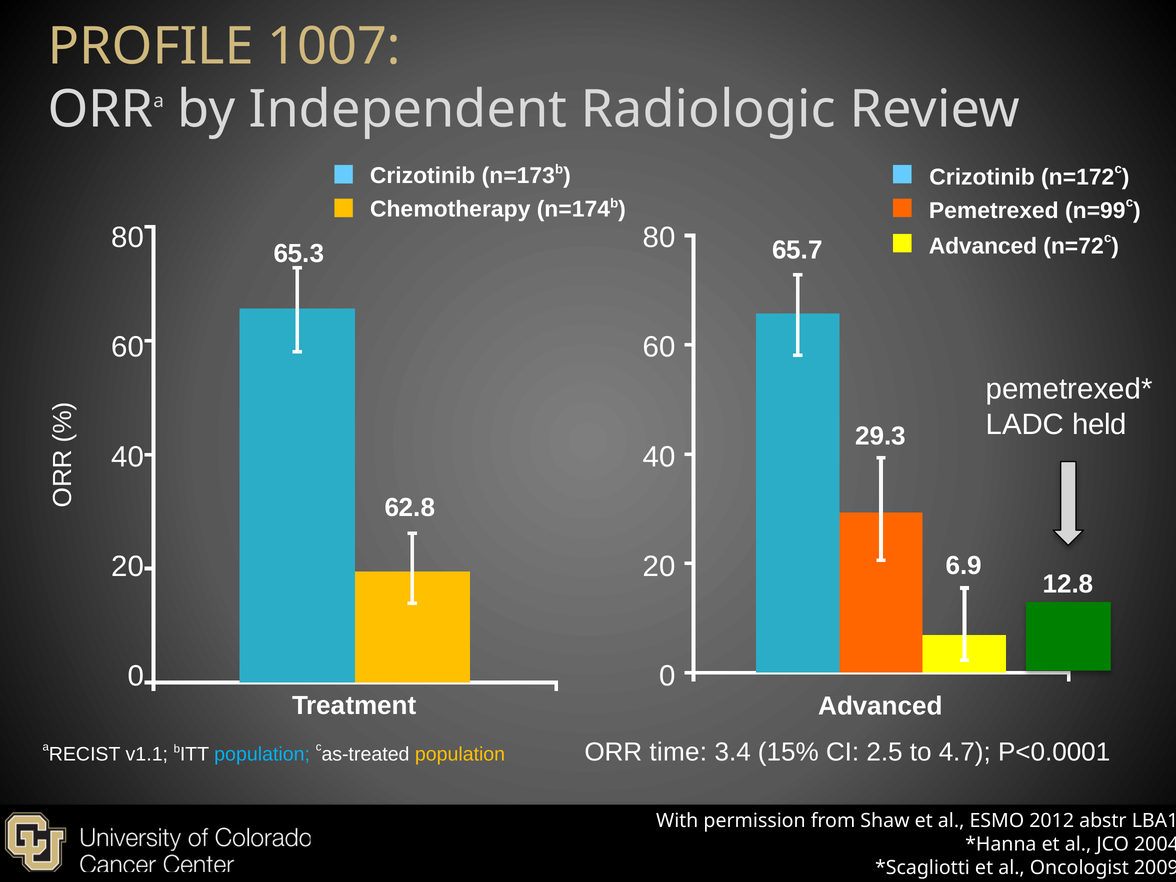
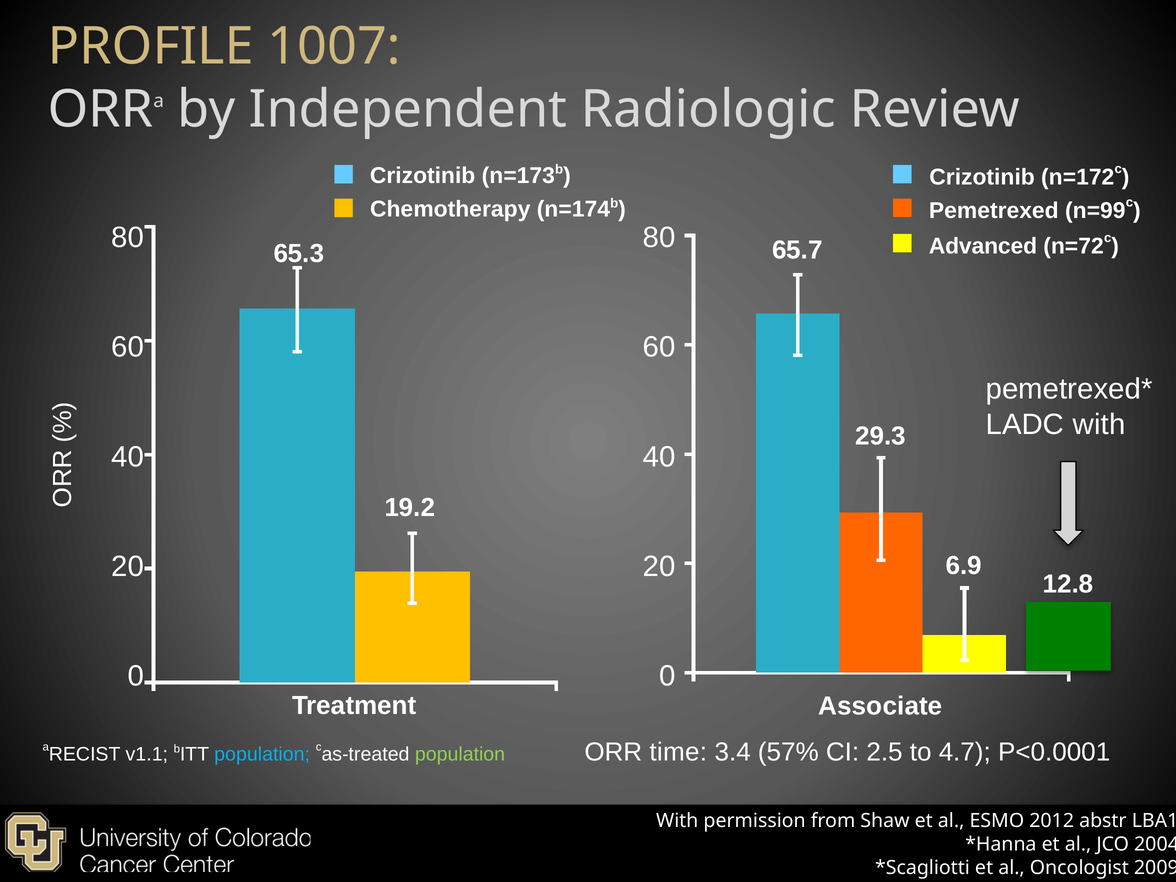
LADC held: held -> with (1099, 424)
62.8: 62.8 -> 19.2 (410, 508)
Advanced: Advanced -> Associate (880, 706)
15%: 15% -> 57% (788, 752)
population colour: yellow -> light green (460, 754)
